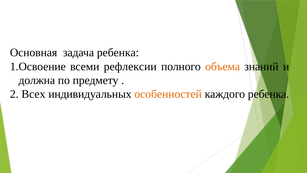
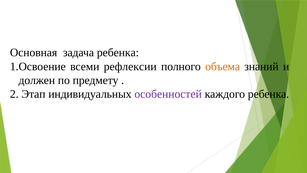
должна: должна -> должен (37, 80)
Всех: Всех -> Этап (33, 94)
особенностей colour: orange -> purple (168, 94)
